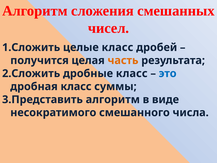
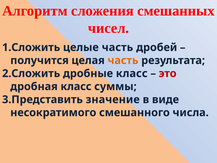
целые класс: класс -> часть (117, 47)
это colour: blue -> red (168, 73)
алгоритм: алгоритм -> значение (113, 99)
